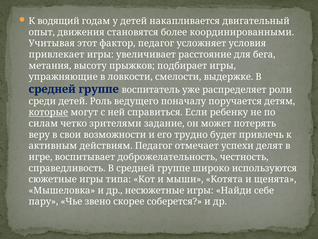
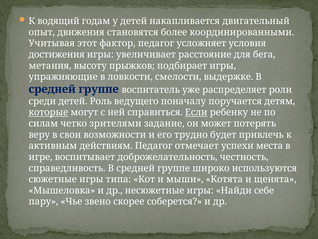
привлекает: привлекает -> достижения (57, 54)
Если underline: none -> present (196, 112)
делят: делят -> места (269, 146)
